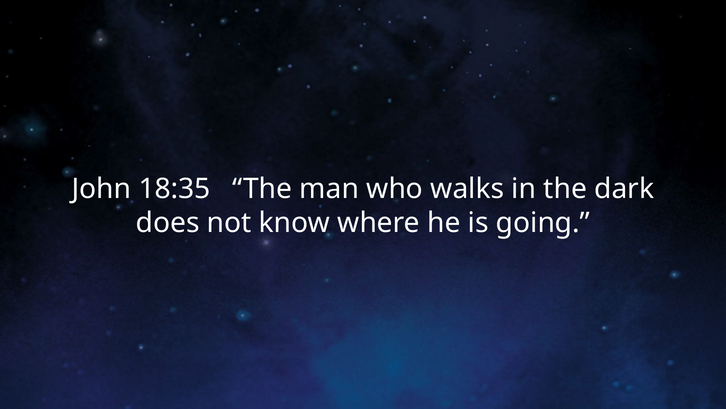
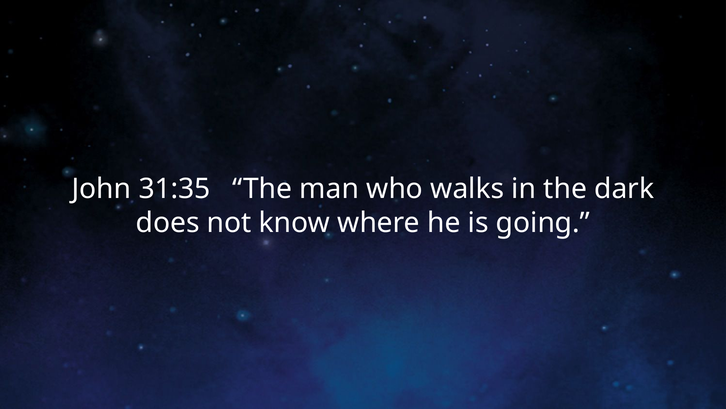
18:35: 18:35 -> 31:35 (175, 189)
